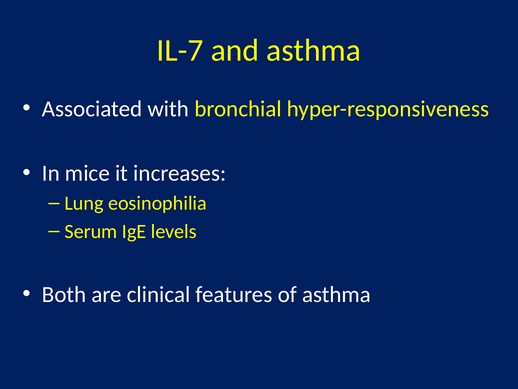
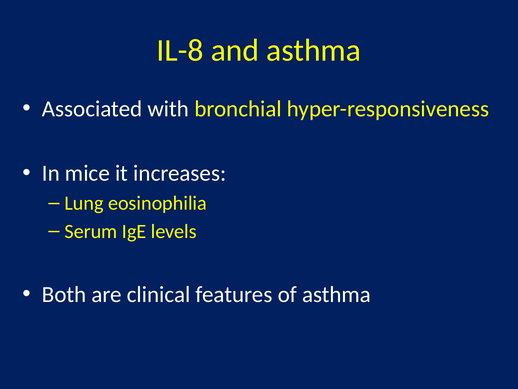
IL-7: IL-7 -> IL-8 (180, 50)
